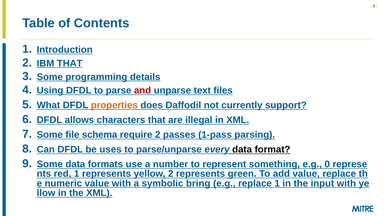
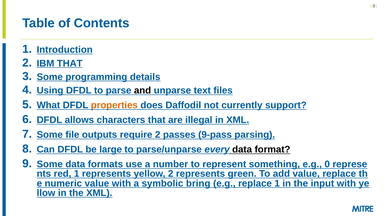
and colour: red -> black (143, 90)
schema: schema -> outputs (100, 135)
1-pass: 1-pass -> 9-pass (215, 135)
uses: uses -> large (111, 149)
